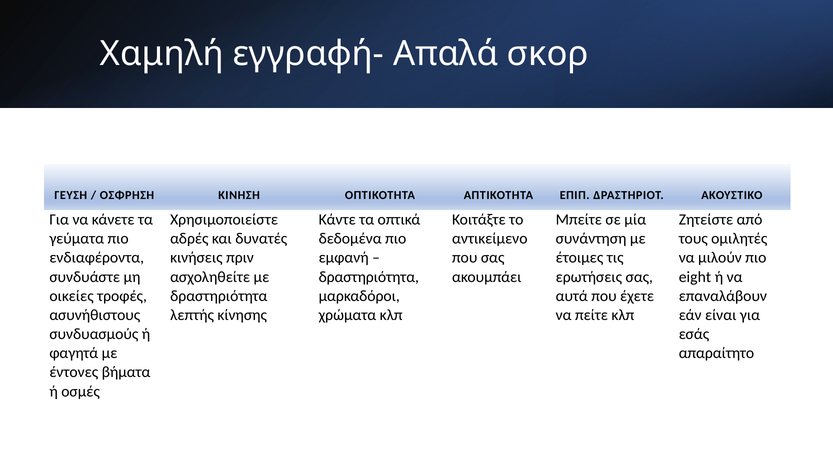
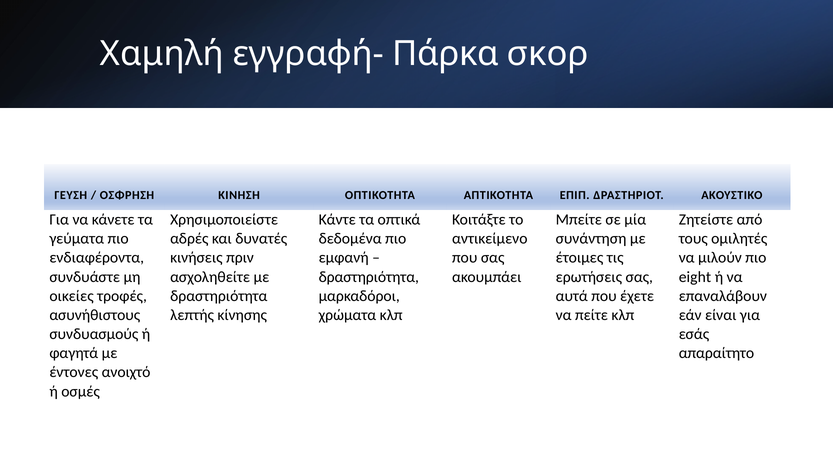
Απαλά: Απαλά -> Πάρκα (446, 54)
βήματα: βήματα -> ανοιχτό (126, 372)
